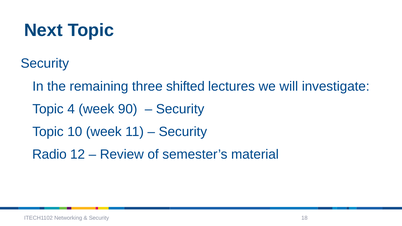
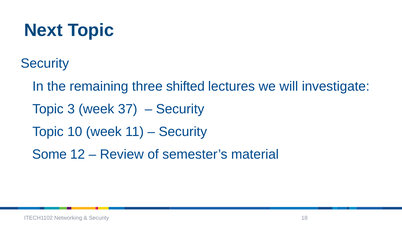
4: 4 -> 3 (71, 109)
90: 90 -> 37 (128, 109)
Radio: Radio -> Some (49, 155)
